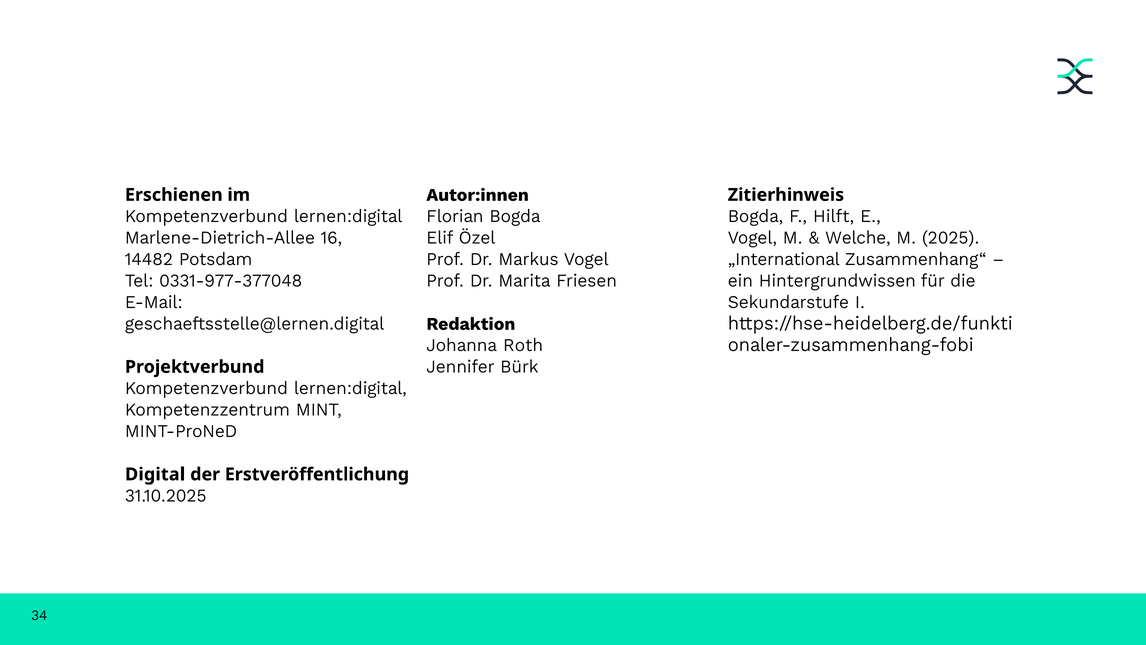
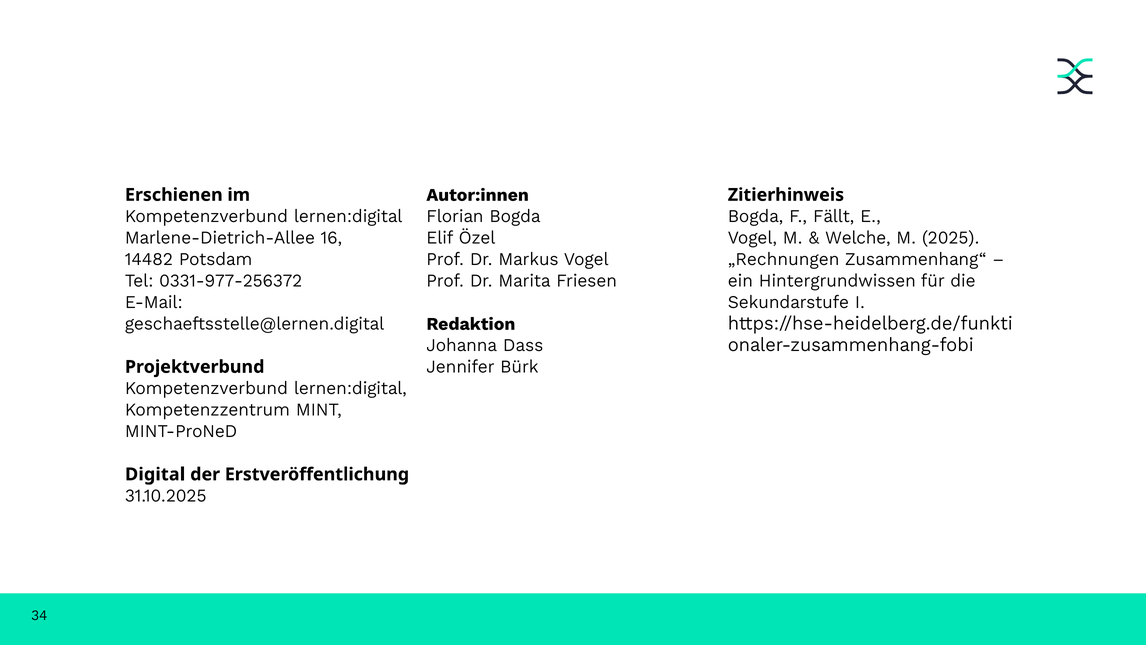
Hilft: Hilft -> Fällt (834, 216)
„International: „International -> „Rechnungen (784, 259)
0331-977-377048: 0331-977-377048 -> 0331-977-256372 (231, 281)
Roth: Roth -> Dass (523, 345)
